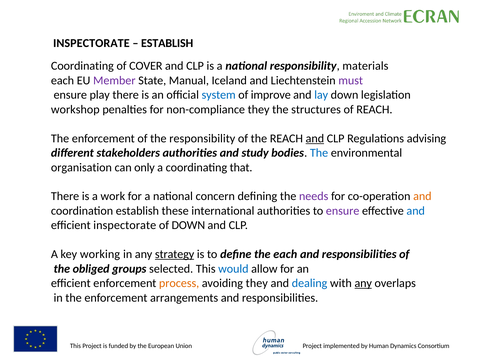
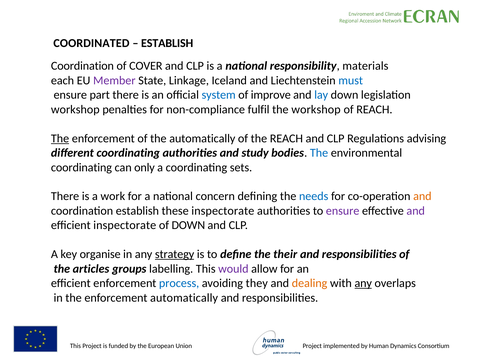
INSPECTORATE: INSPECTORATE -> COORDINATED (91, 43)
Coordinating: Coordinating -> Coordination (82, 66)
Manual: Manual -> Linkage (189, 80)
must colour: purple -> blue (351, 80)
play: play -> part (100, 95)
non-compliance they: they -> fulfil (259, 109)
the structures: structures -> workshop (316, 109)
The underline: none -> present (60, 138)
the responsibility: responsibility -> automatically (202, 138)
and underline: present -> none (315, 138)
different stakeholders: stakeholders -> coordinating (128, 153)
organisation: organisation -> coordinating (81, 167)
that: that -> sets (241, 167)
needs colour: purple -> blue (314, 196)
these international: international -> inspectorate (223, 211)
and colour: blue -> purple (416, 211)
working: working -> organise (100, 254)
the each: each -> their (285, 254)
obliged: obliged -> articles (91, 268)
selected: selected -> labelling (171, 268)
would colour: blue -> purple (233, 268)
process colour: orange -> blue (179, 283)
dealing colour: blue -> orange (310, 283)
enforcement arrangements: arrangements -> automatically (184, 297)
